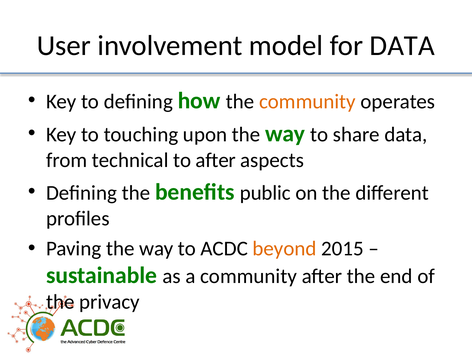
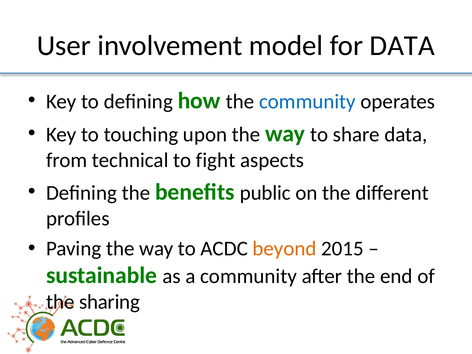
community colour: orange -> blue (307, 102)
to after: after -> fight (216, 160)
privacy: privacy -> sharing (110, 302)
